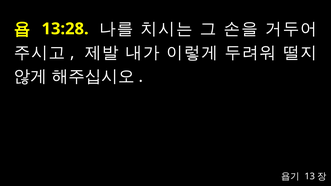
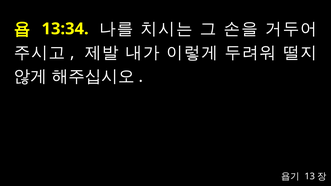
13:28: 13:28 -> 13:34 (65, 29)
